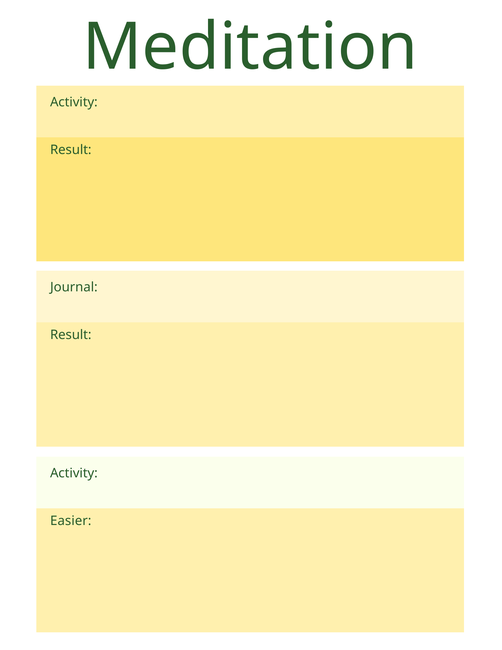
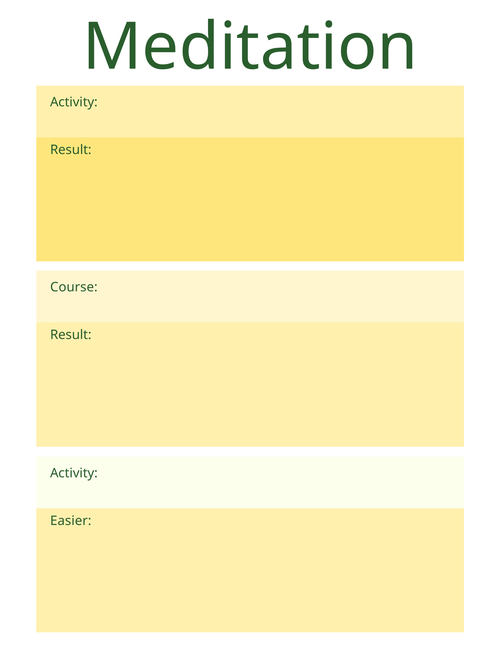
Journal: Journal -> Course (74, 287)
